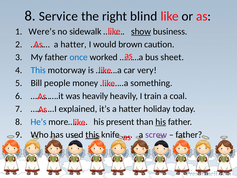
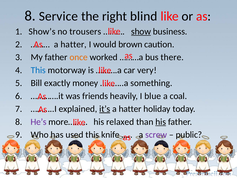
Were’s: Were’s -> Show’s (42, 31)
sidewalk: sidewalk -> trousers (85, 31)
once colour: blue -> orange (79, 57)
sheet: sheet -> there (172, 57)
people: people -> exactly (57, 83)
was heavily: heavily -> friends (95, 96)
train: train -> blue (153, 96)
it’s underline: none -> present (105, 109)
He’s colour: blue -> purple (39, 122)
present: present -> relaxed (120, 122)
this underline: present -> none (92, 135)
father: father -> public (189, 135)
